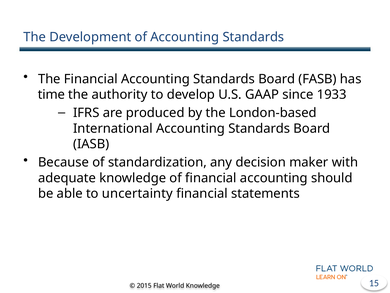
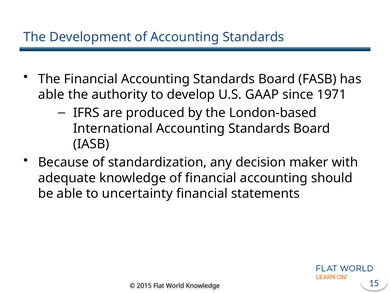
time: time -> able (51, 95)
1933: 1933 -> 1971 (332, 95)
